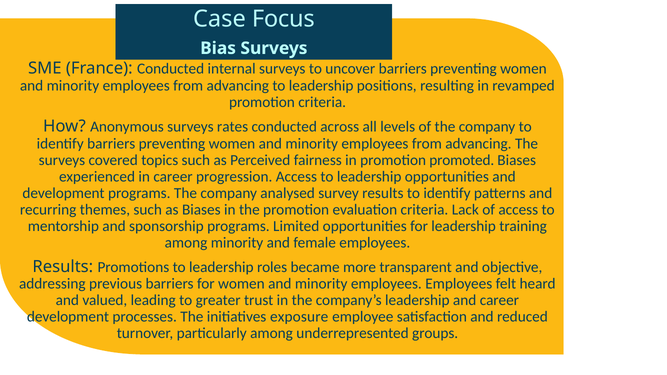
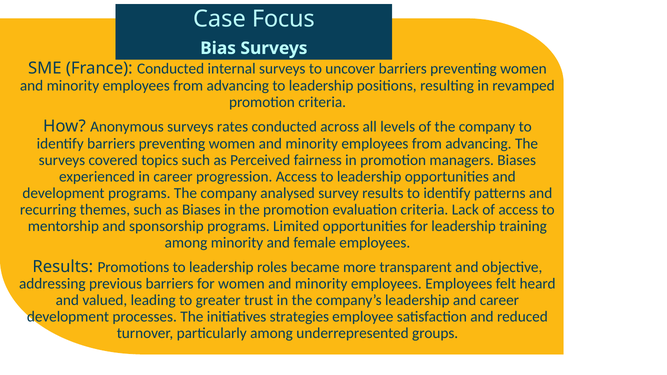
promoted: promoted -> managers (462, 160)
exposure: exposure -> strategies (299, 317)
